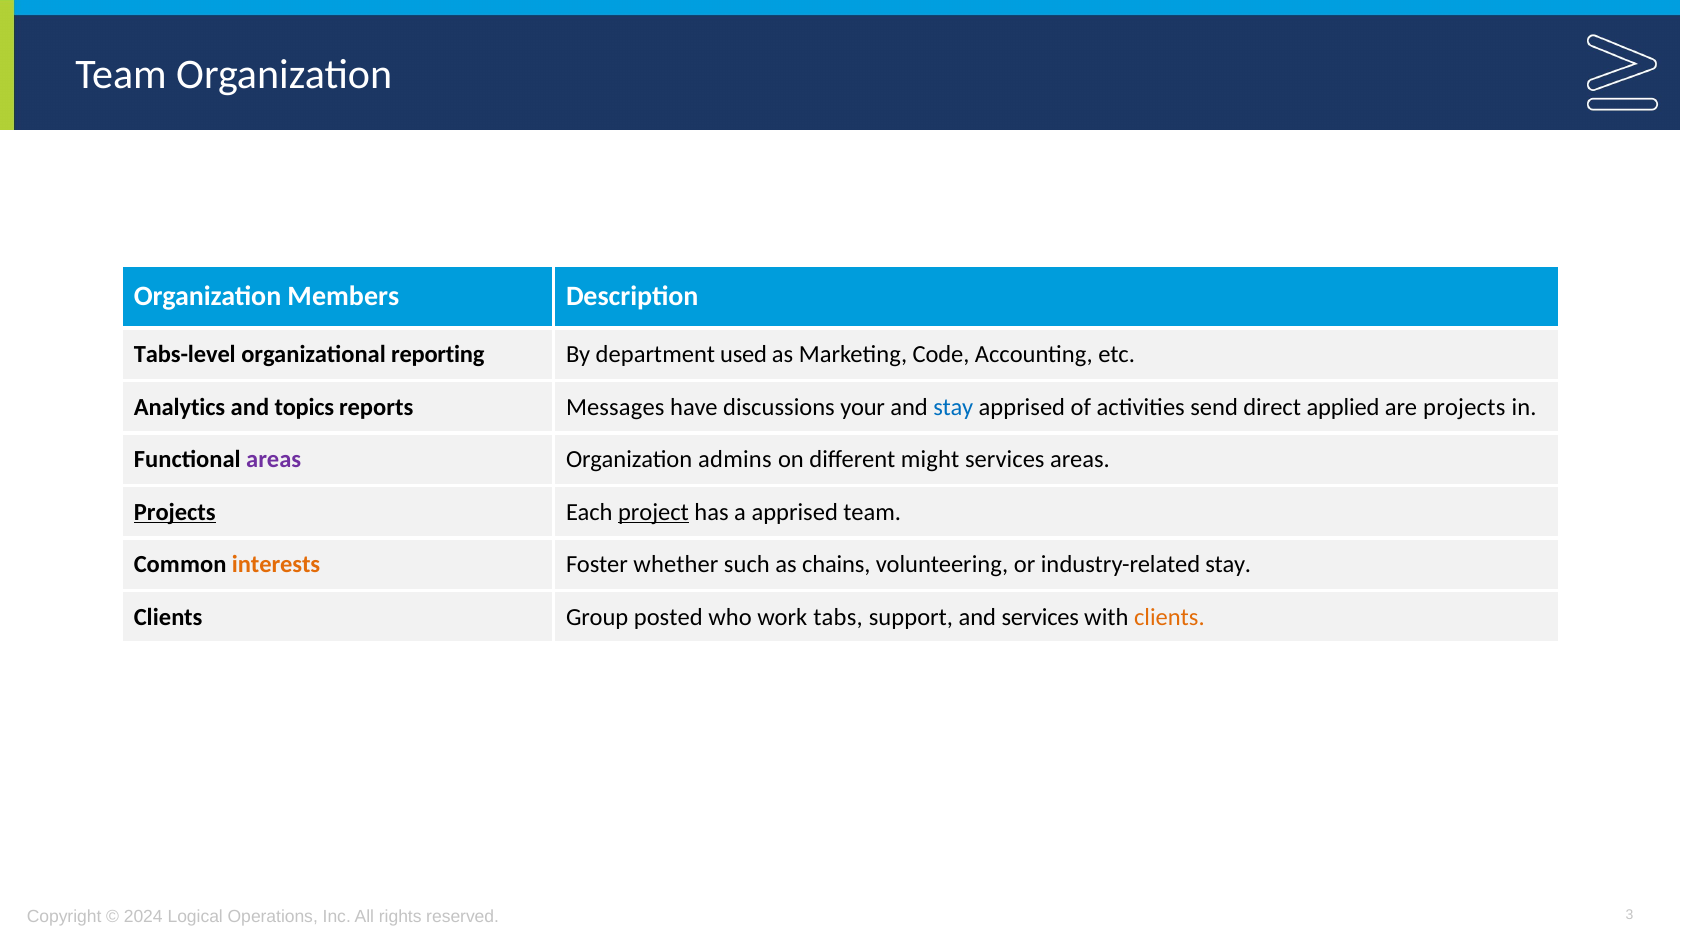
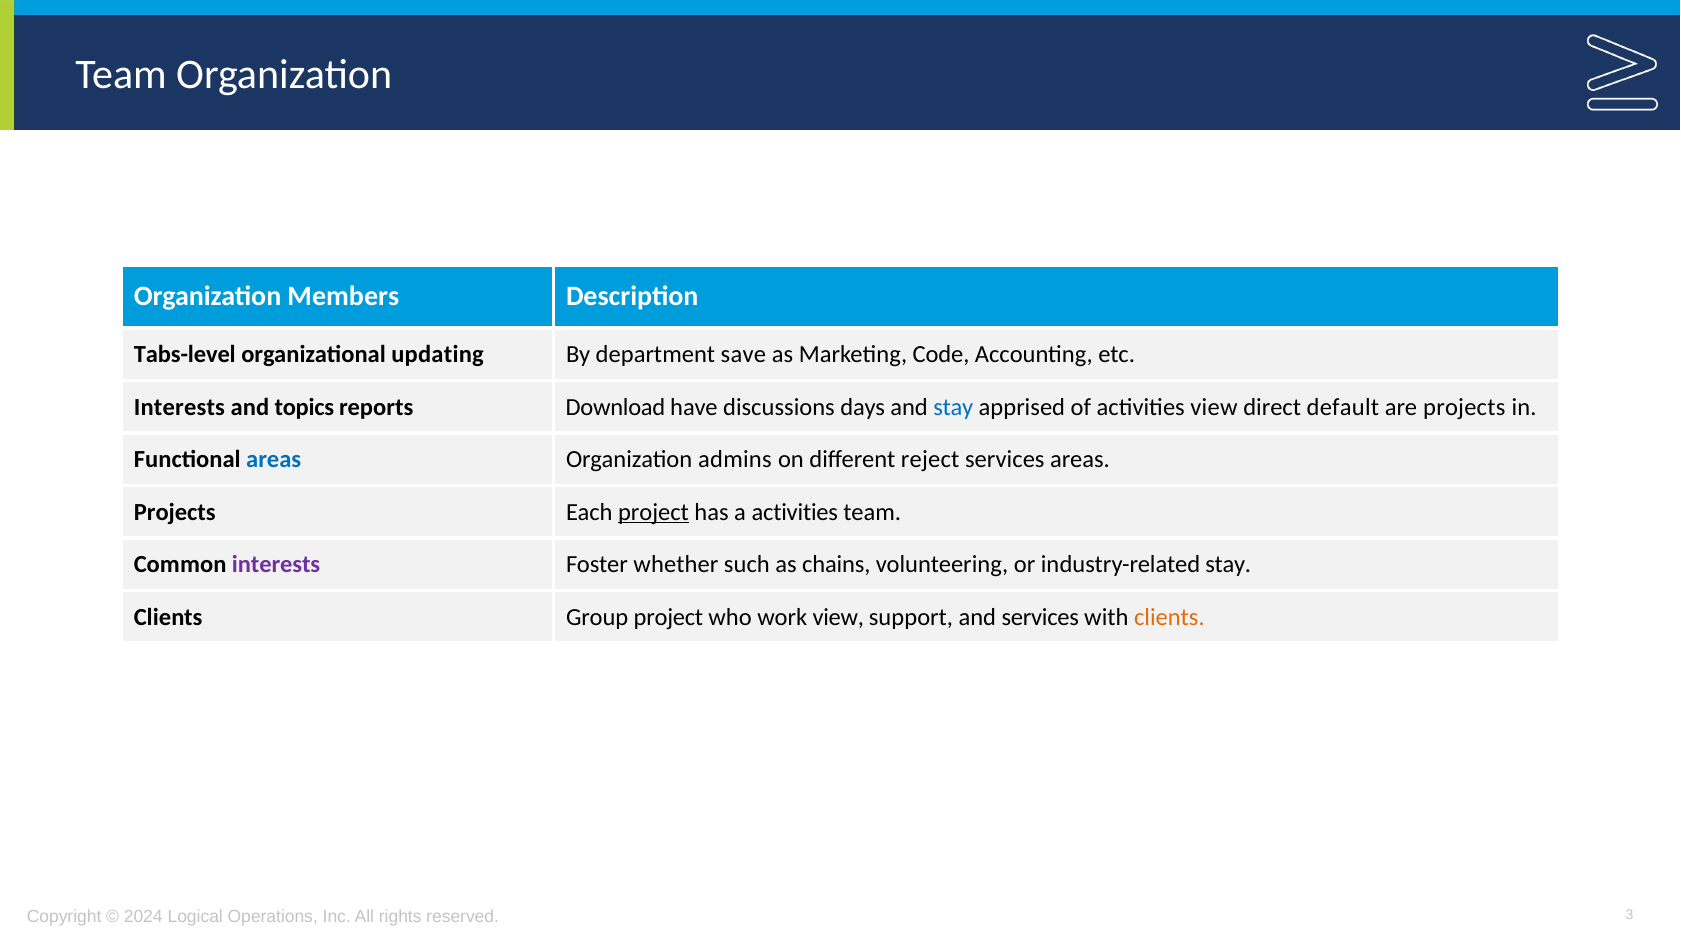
reporting: reporting -> updating (438, 354)
used: used -> save (743, 354)
Analytics: Analytics -> Interests (179, 407)
Messages: Messages -> Download (615, 407)
your: your -> days (863, 407)
activities send: send -> view (1214, 407)
applied: applied -> default (1343, 407)
areas colour: purple -> blue (274, 459)
might: might -> reject (930, 459)
Projects underline: present -> none (175, 512)
a apprised: apprised -> activities (795, 512)
interests colour: orange -> purple (276, 564)
Group posted: posted -> project (668, 617)
work tabs: tabs -> view (838, 617)
